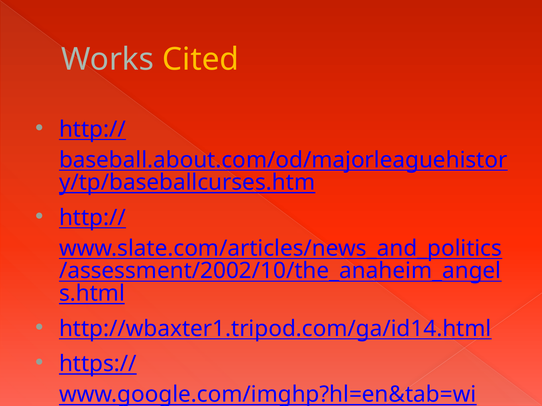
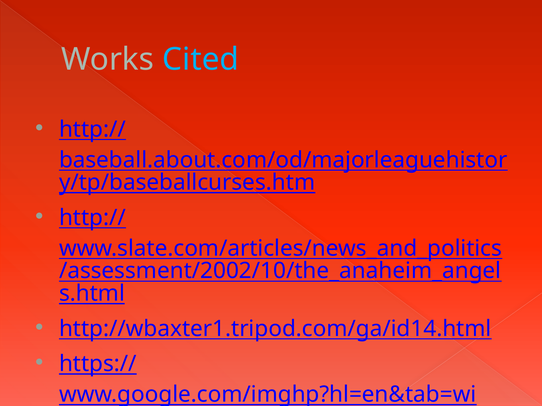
Cited colour: yellow -> light blue (201, 60)
